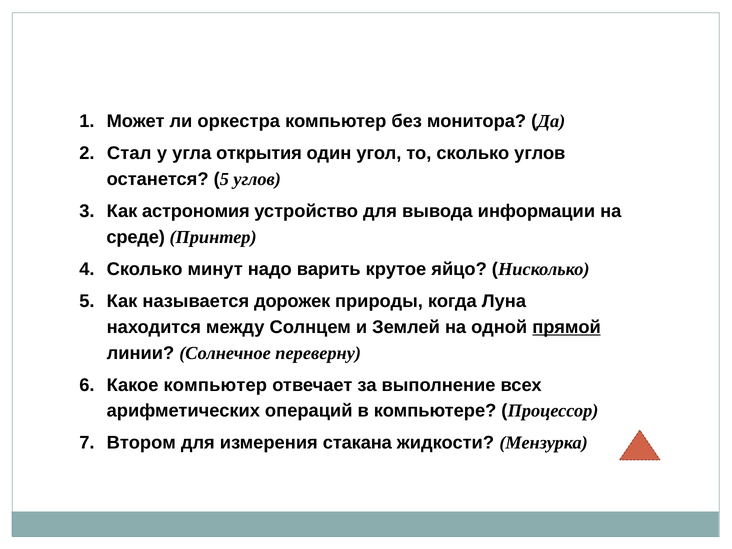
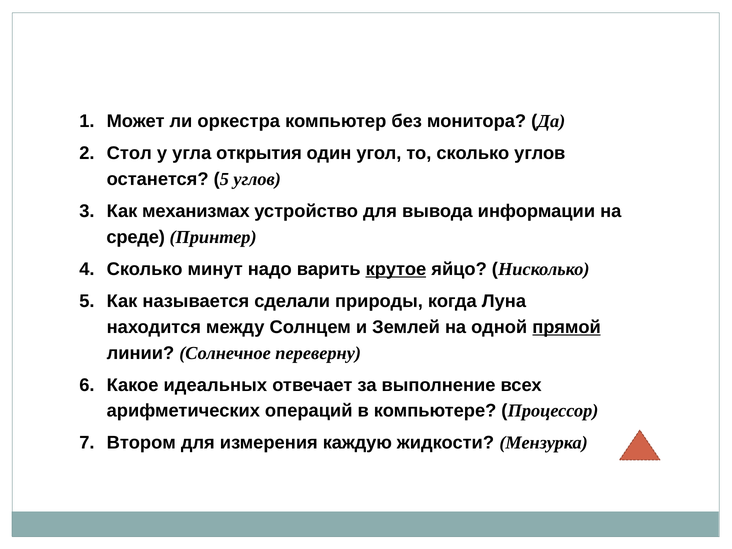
Стал: Стал -> Стол (129, 153)
астрономия: астрономия -> механизмах (196, 211)
крутое underline: none -> present (396, 269)
дорожек: дорожек -> сделали (292, 301)
Какое компьютер: компьютер -> идеальных (215, 385)
стакана: стакана -> каждую (357, 443)
